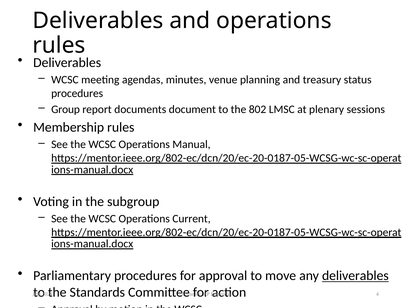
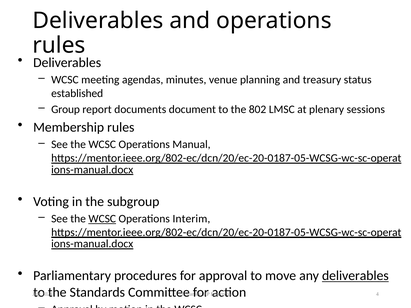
procedures: procedures -> established (77, 93)
WCSC underline: none -> present (102, 219)
Current: Current -> Interim (191, 219)
